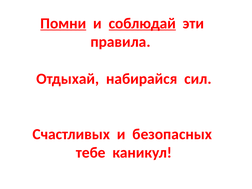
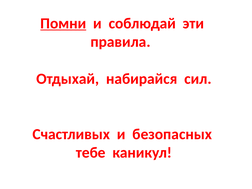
соблюдай underline: present -> none (142, 23)
